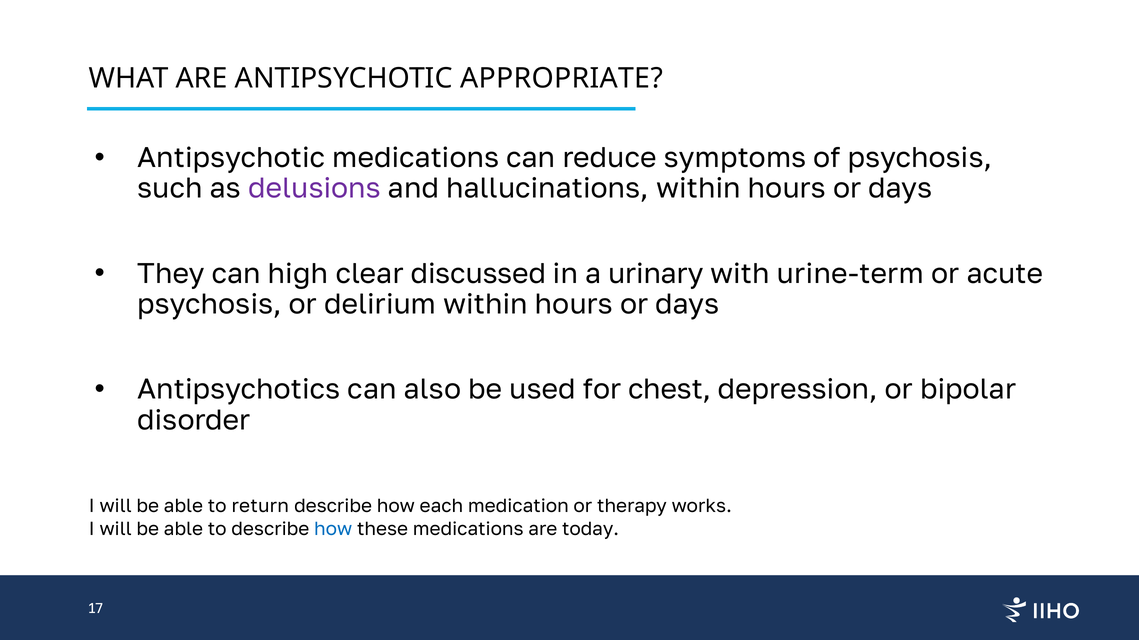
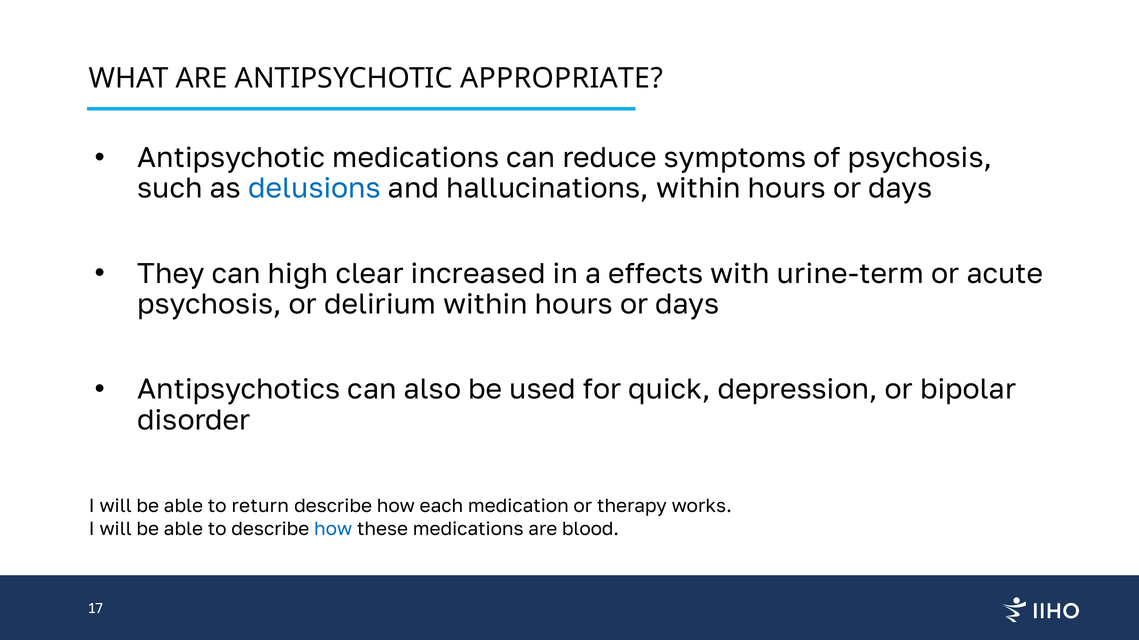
delusions colour: purple -> blue (315, 189)
discussed: discussed -> increased (478, 274)
urinary: urinary -> effects (656, 274)
chest: chest -> quick (670, 390)
today: today -> blood (591, 529)
